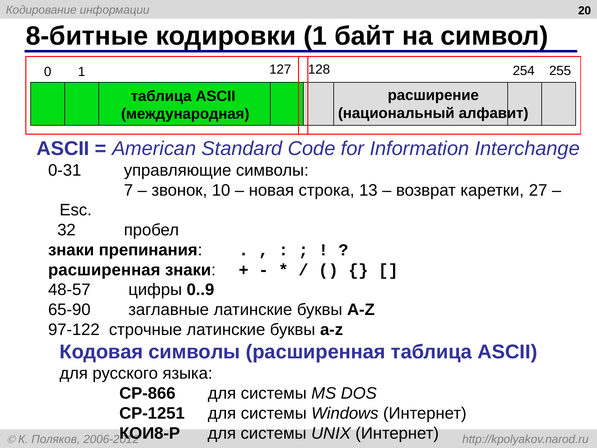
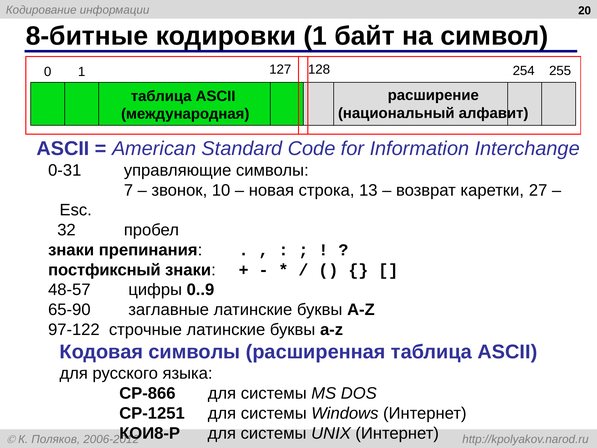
расширенная: расширенная -> постфиксный (104, 270)
